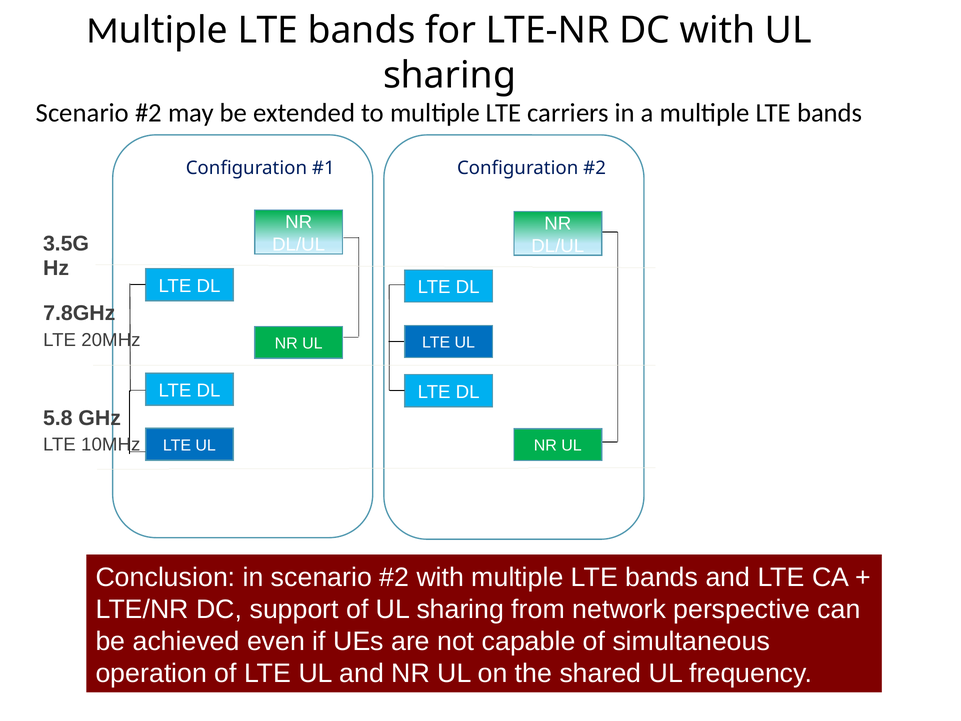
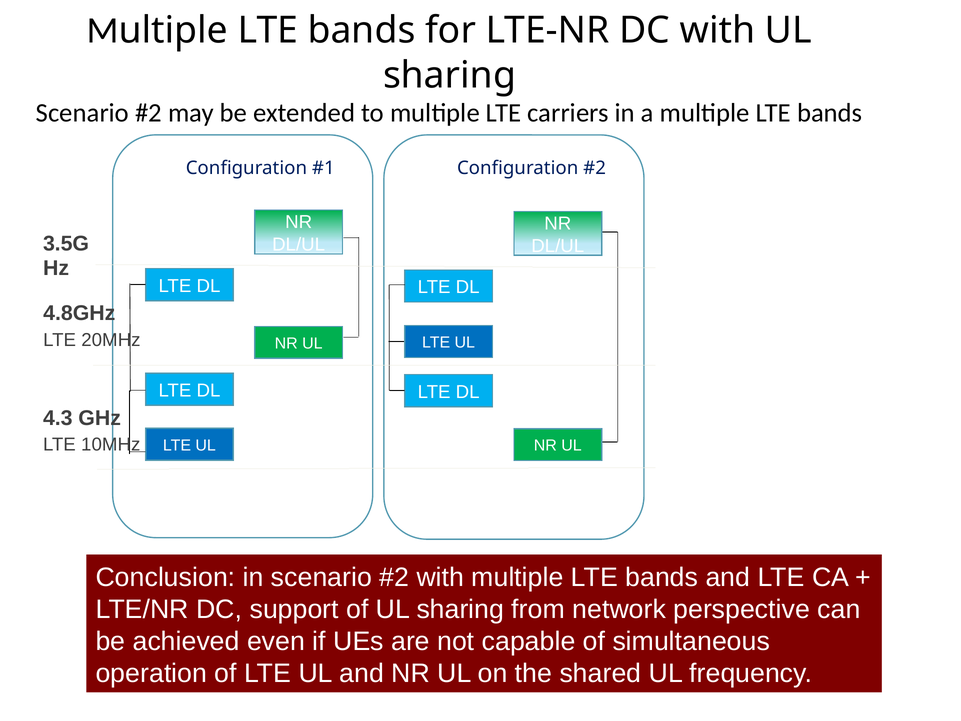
7.8GHz: 7.8GHz -> 4.8GHz (79, 313)
5.8: 5.8 -> 4.3 (58, 418)
